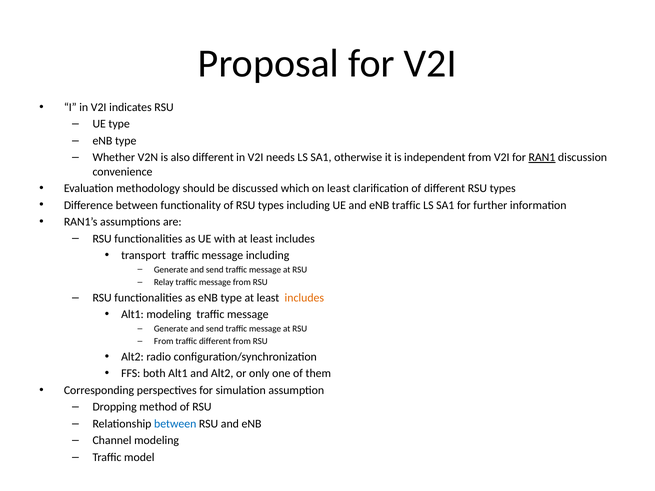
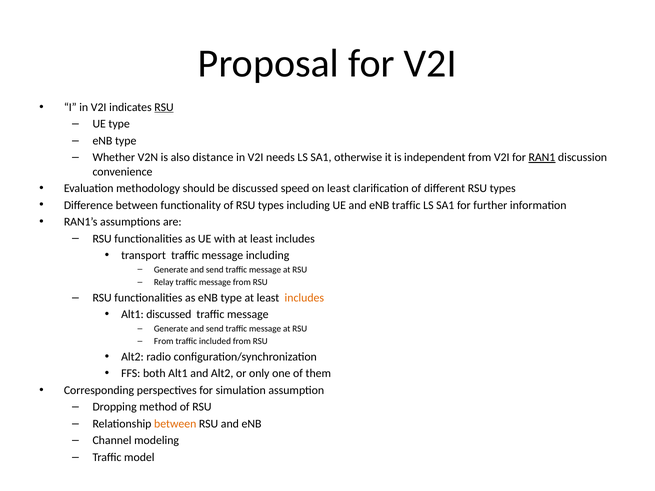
RSU underline: none -> present (164, 107)
also different: different -> distance (213, 158)
which: which -> speed (295, 188)
Alt1 modeling: modeling -> discussed (169, 315)
traffic different: different -> included (215, 342)
between colour: blue -> orange (175, 424)
